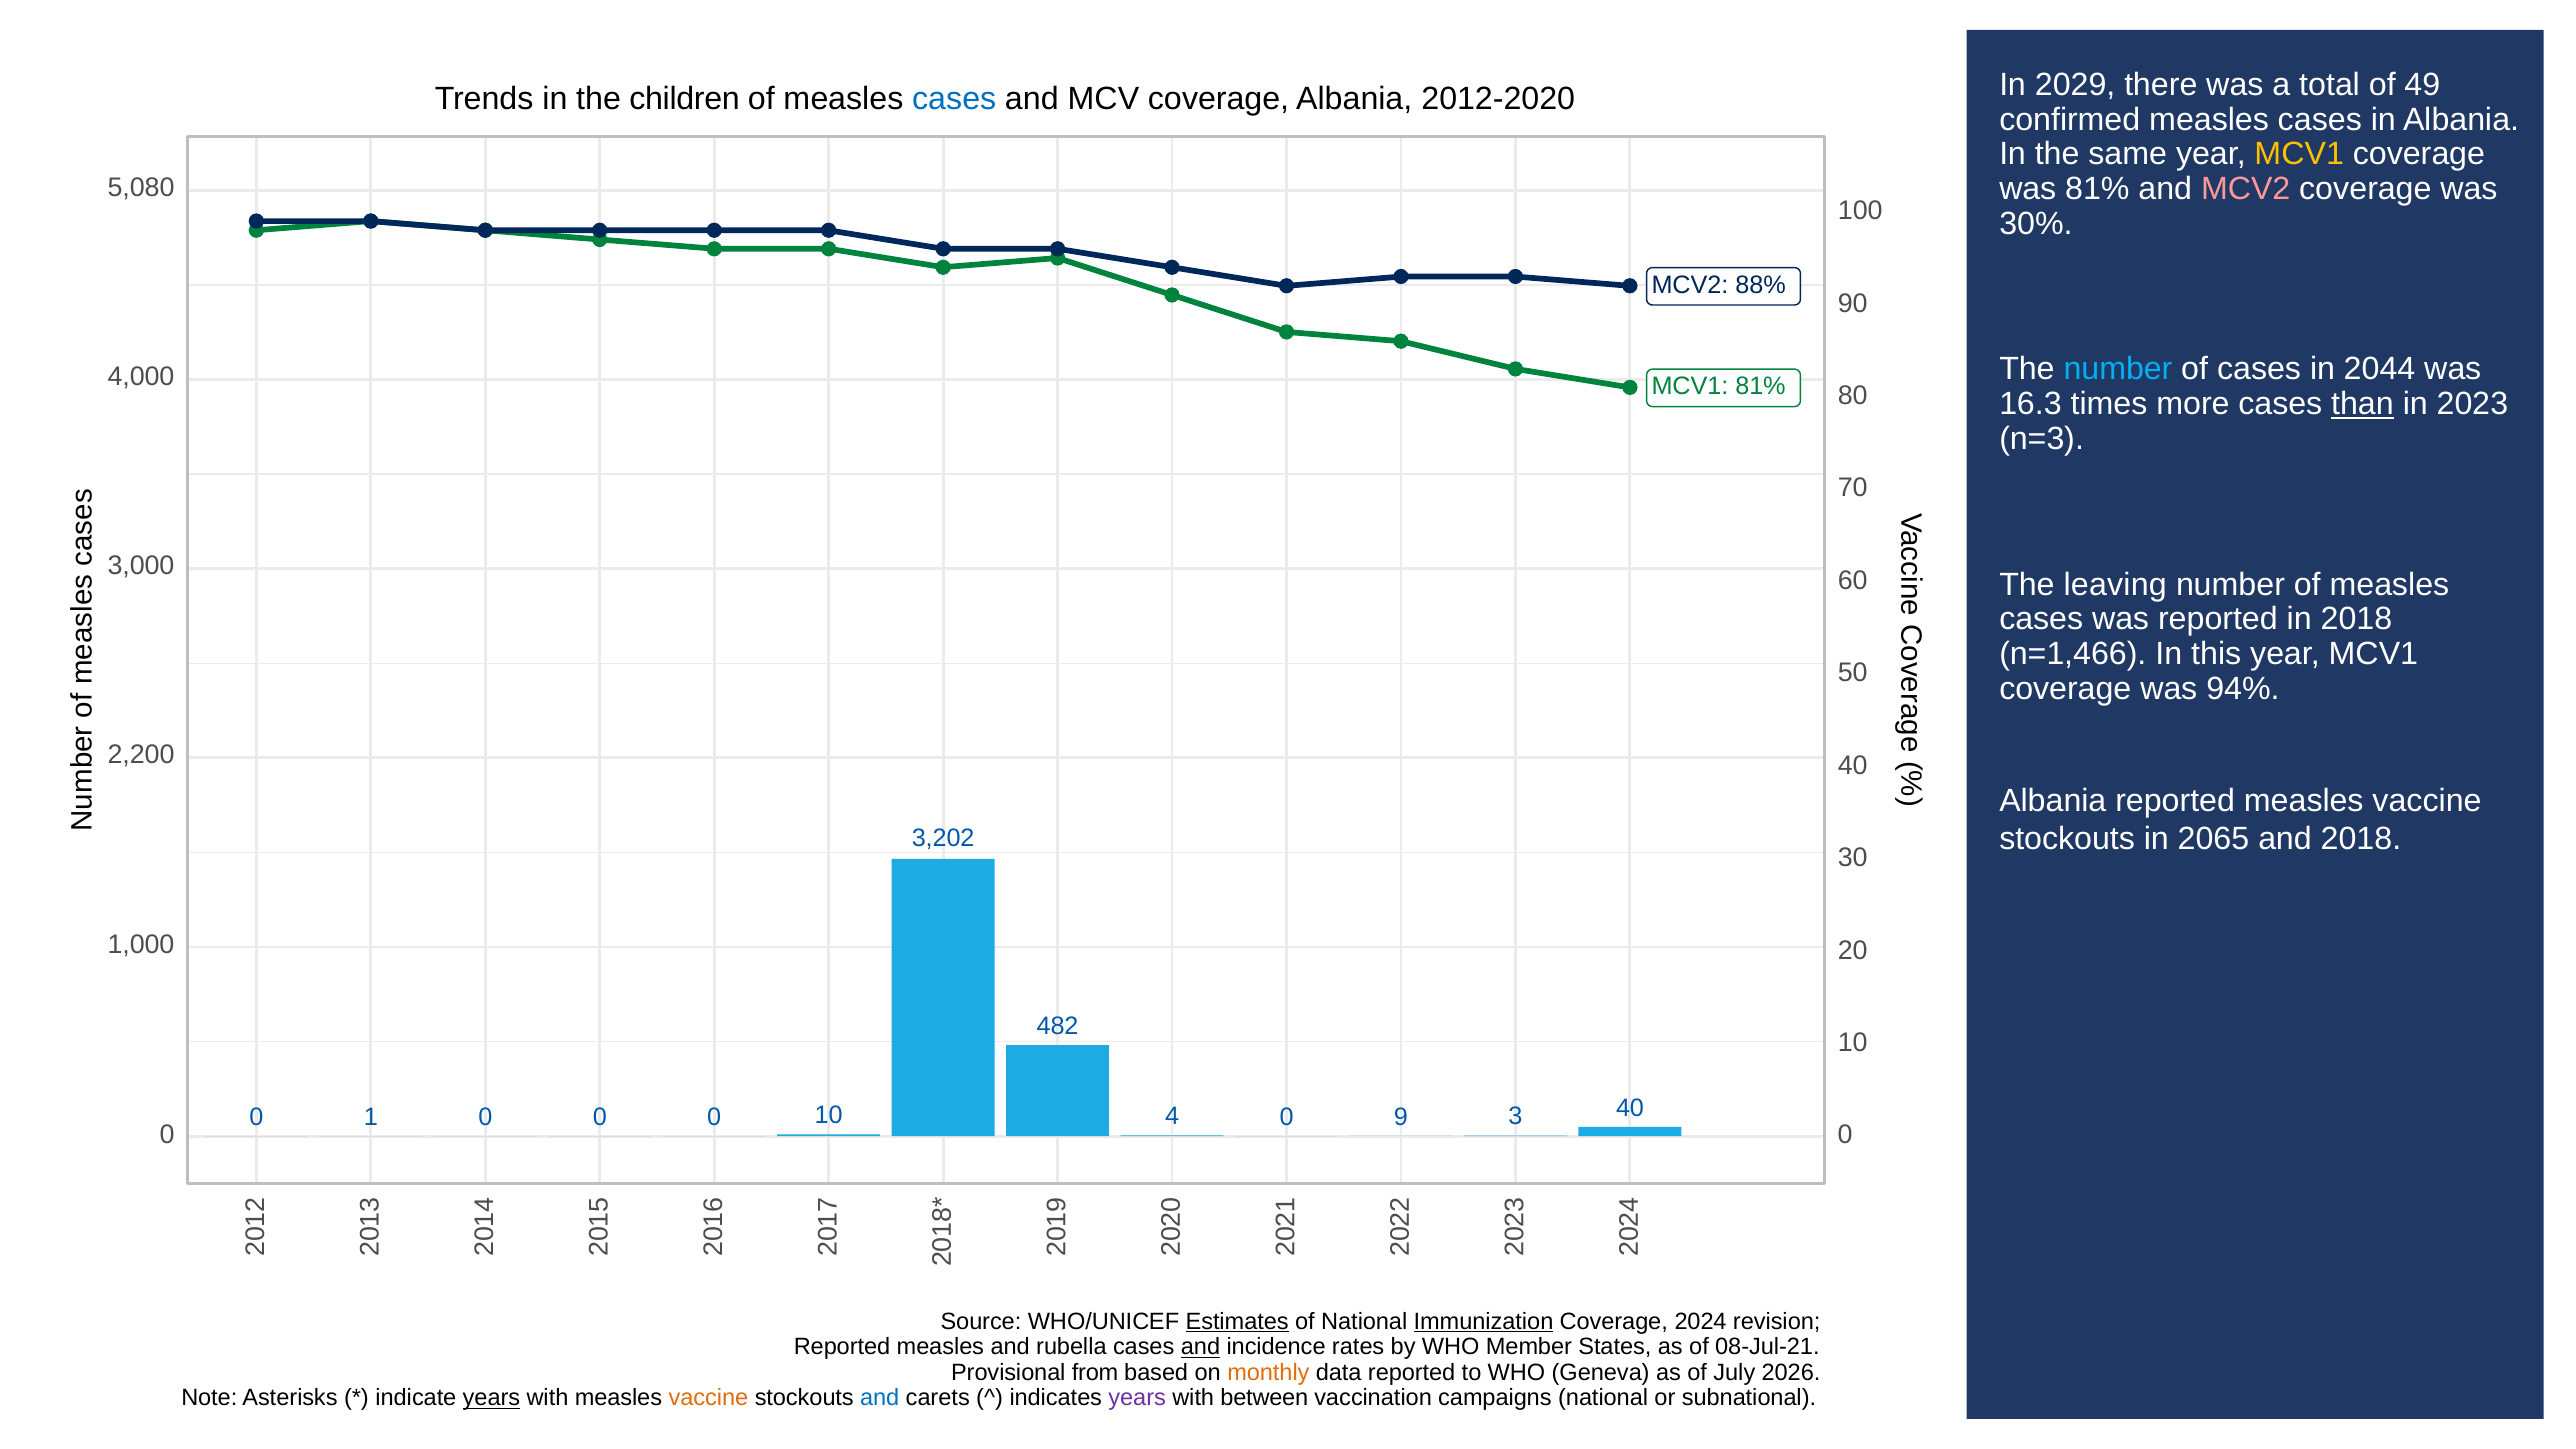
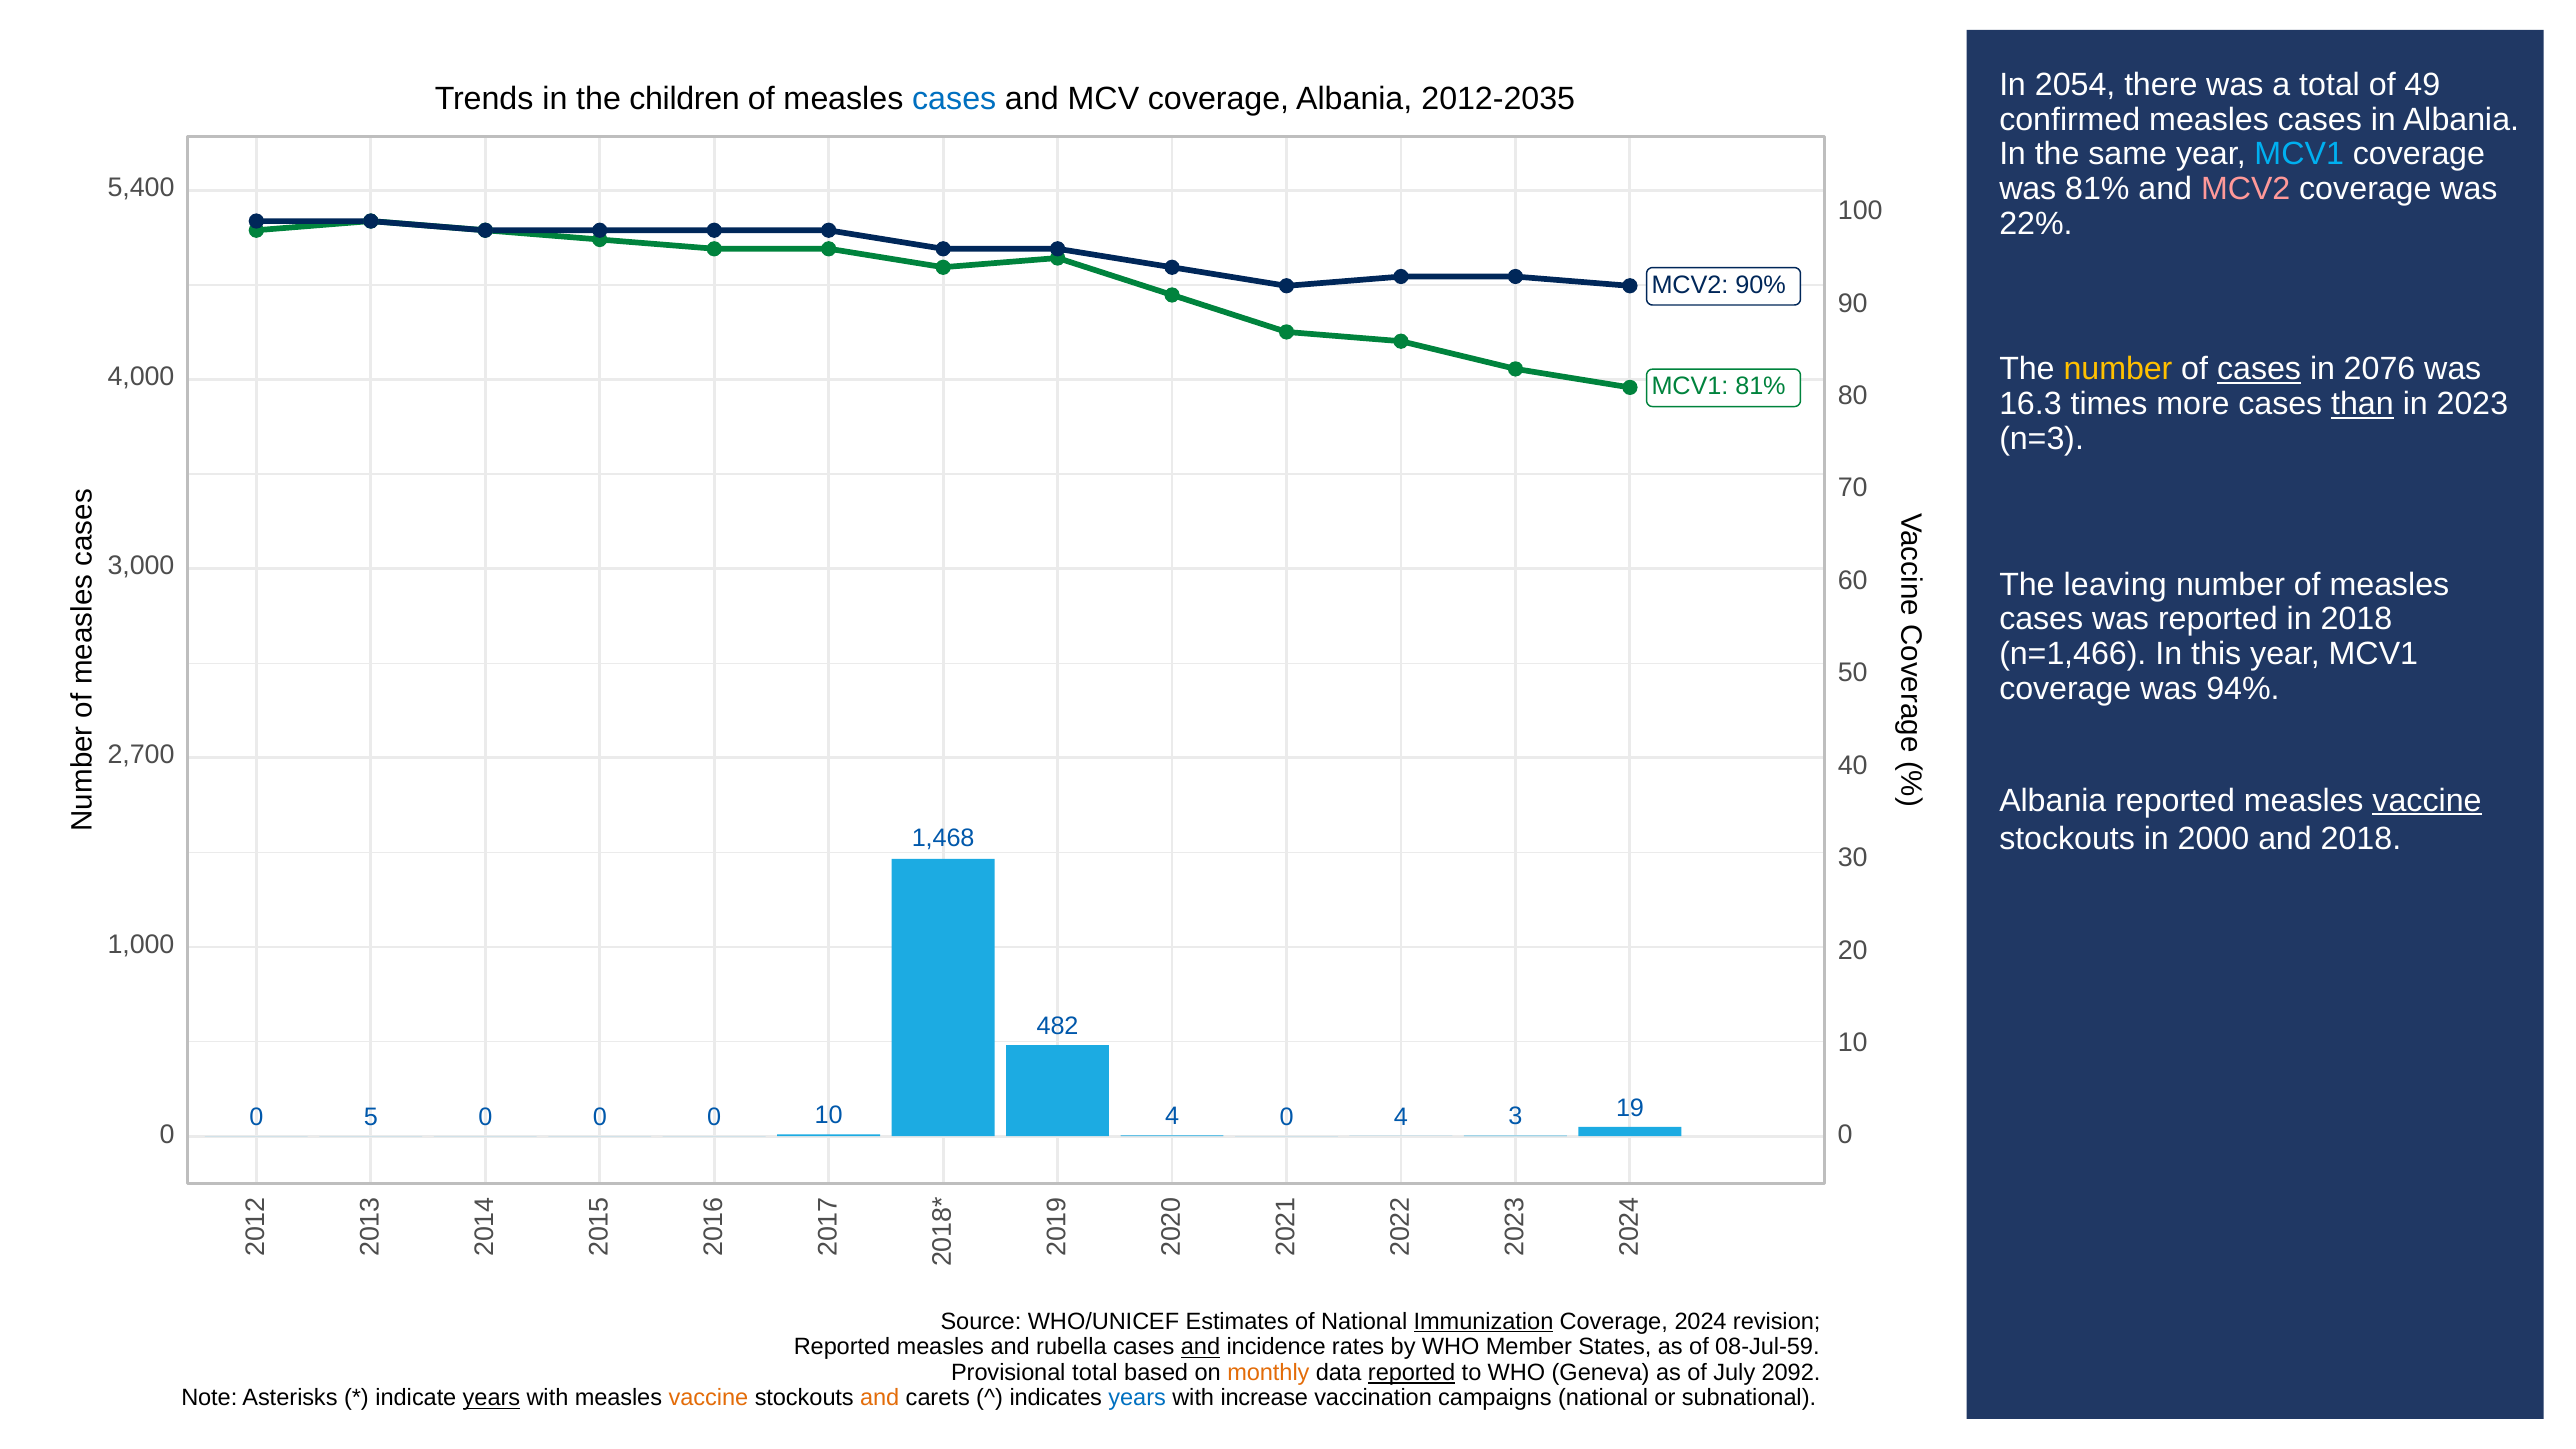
2029: 2029 -> 2054 (2075, 85)
2012-2020: 2012-2020 -> 2012-2035 (1498, 99)
MCV1 colour: yellow -> light blue (2299, 154)
5,080: 5,080 -> 5,400 (141, 188)
30%: 30% -> 22% (2036, 224)
88%: 88% -> 90% (1761, 285)
number colour: light blue -> yellow (2118, 369)
cases underline: none -> present (2259, 369)
2044: 2044 -> 2076 (2380, 369)
2,200: 2,200 -> 2,700 (141, 755)
vaccine underline: none -> present (2427, 801)
2065: 2065 -> 2000 (2213, 839)
3,202: 3,202 -> 1,468 (943, 838)
0 9: 9 -> 4 (1401, 1117)
3 40: 40 -> 19 (1630, 1108)
1: 1 -> 5 (371, 1117)
Estimates underline: present -> none (1237, 1322)
08-Jul-21: 08-Jul-21 -> 08-Jul-59 (1767, 1347)
Provisional from: from -> total (1095, 1373)
reported underline: none -> present (1412, 1373)
2026: 2026 -> 2092 (1791, 1373)
and colour: blue -> orange (880, 1398)
years colour: purple -> blue (1137, 1398)
between: between -> increase (1264, 1398)
